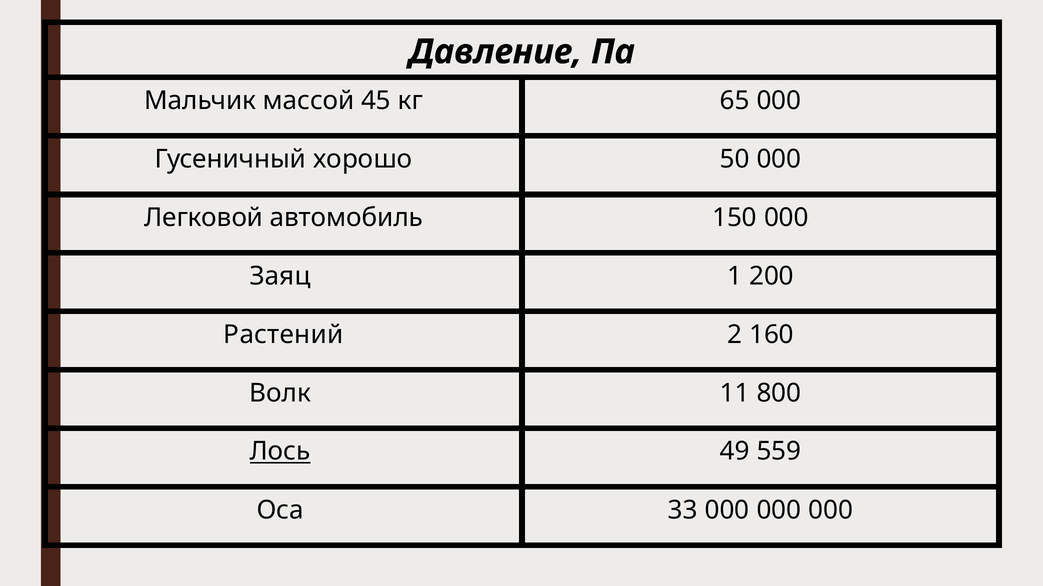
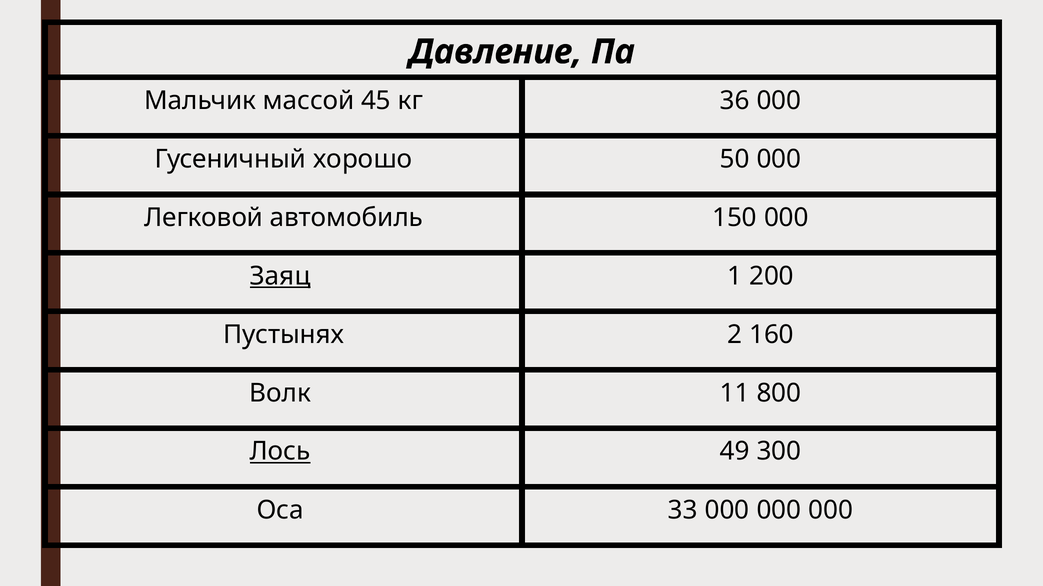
65: 65 -> 36 (735, 101)
Заяц underline: none -> present (280, 276)
Растений: Растений -> Пустынях (284, 335)
559: 559 -> 300 (779, 452)
